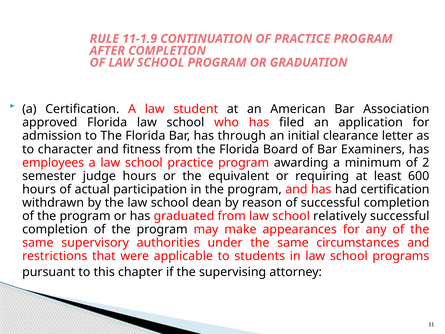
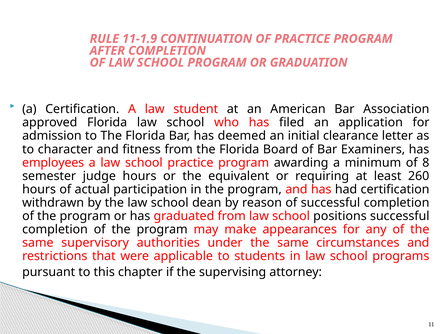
through: through -> deemed (242, 136)
2: 2 -> 8 (426, 163)
600: 600 -> 260 (419, 176)
relatively: relatively -> positions (340, 216)
